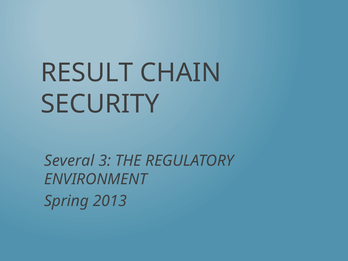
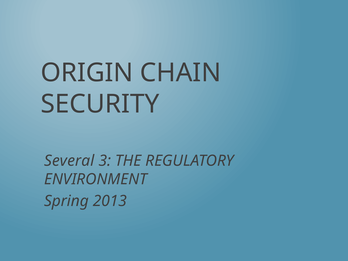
RESULT: RESULT -> ORIGIN (87, 73)
